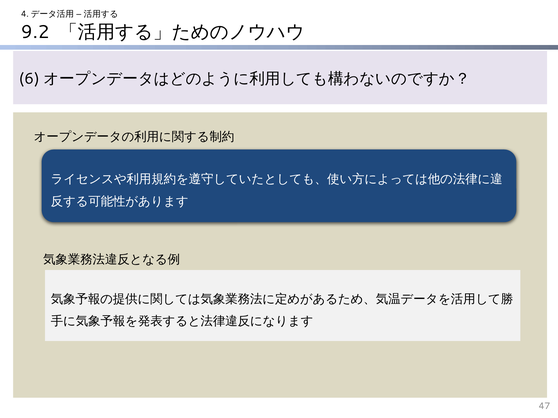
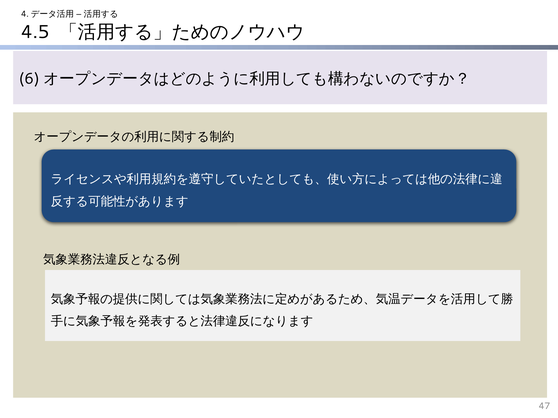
9.2: 9.2 -> 4.5 (35, 32)
